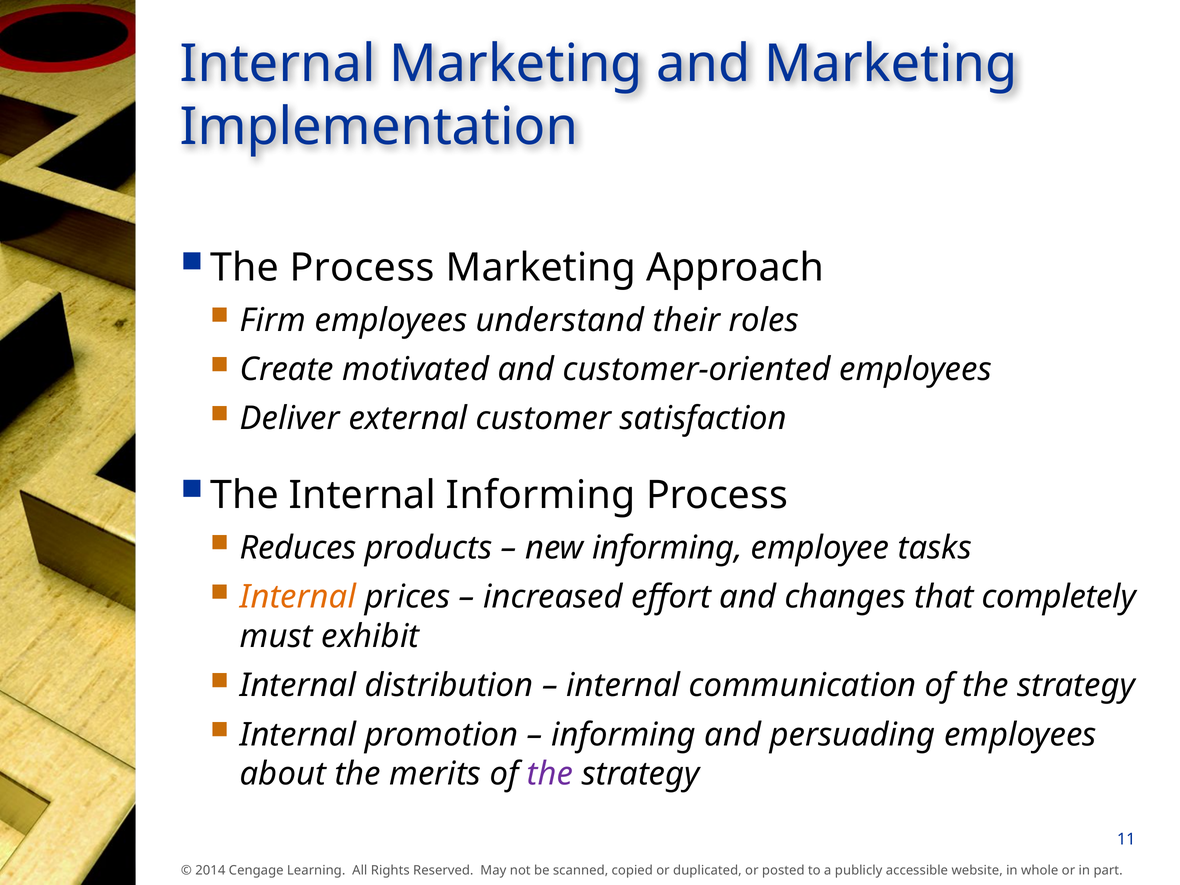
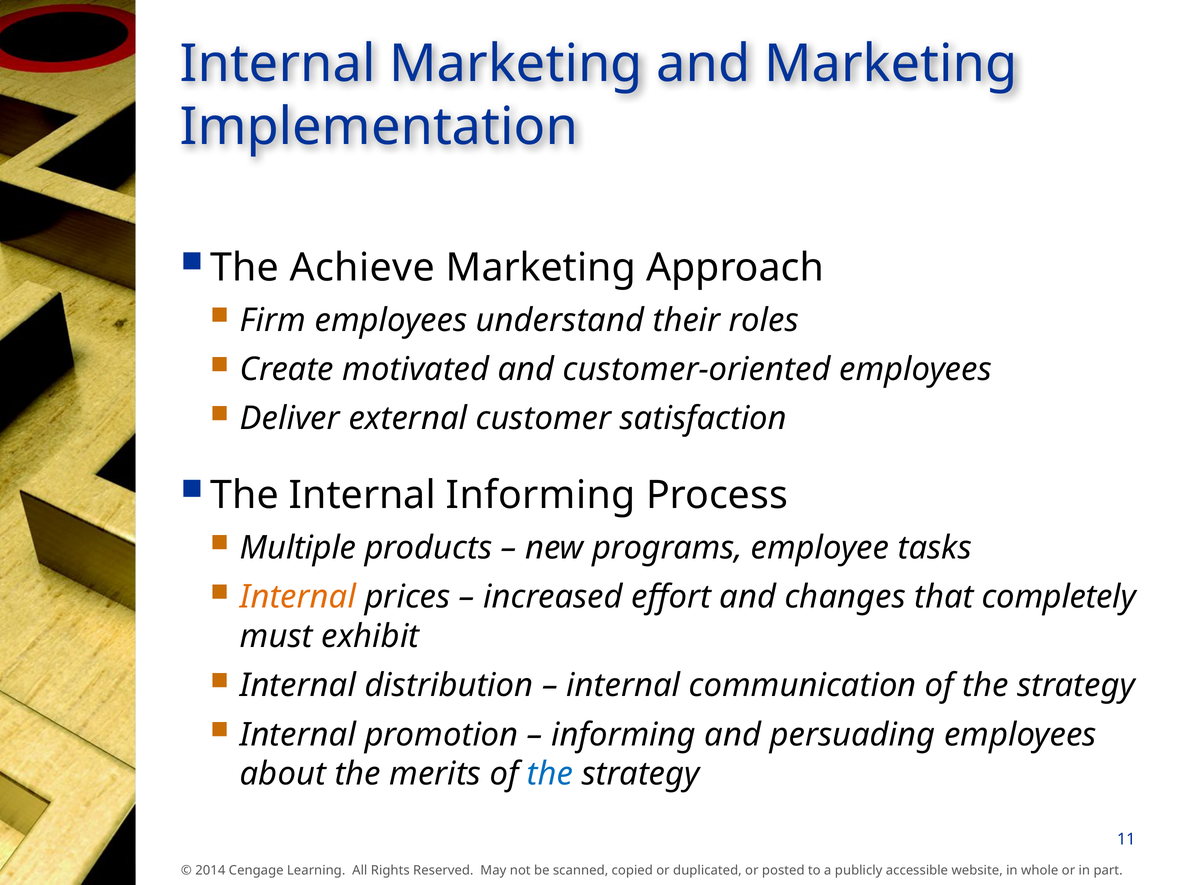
The Process: Process -> Achieve (362, 268)
Reduces: Reduces -> Multiple (298, 548)
new informing: informing -> programs (667, 548)
the colour: purple -> blue (550, 774)
